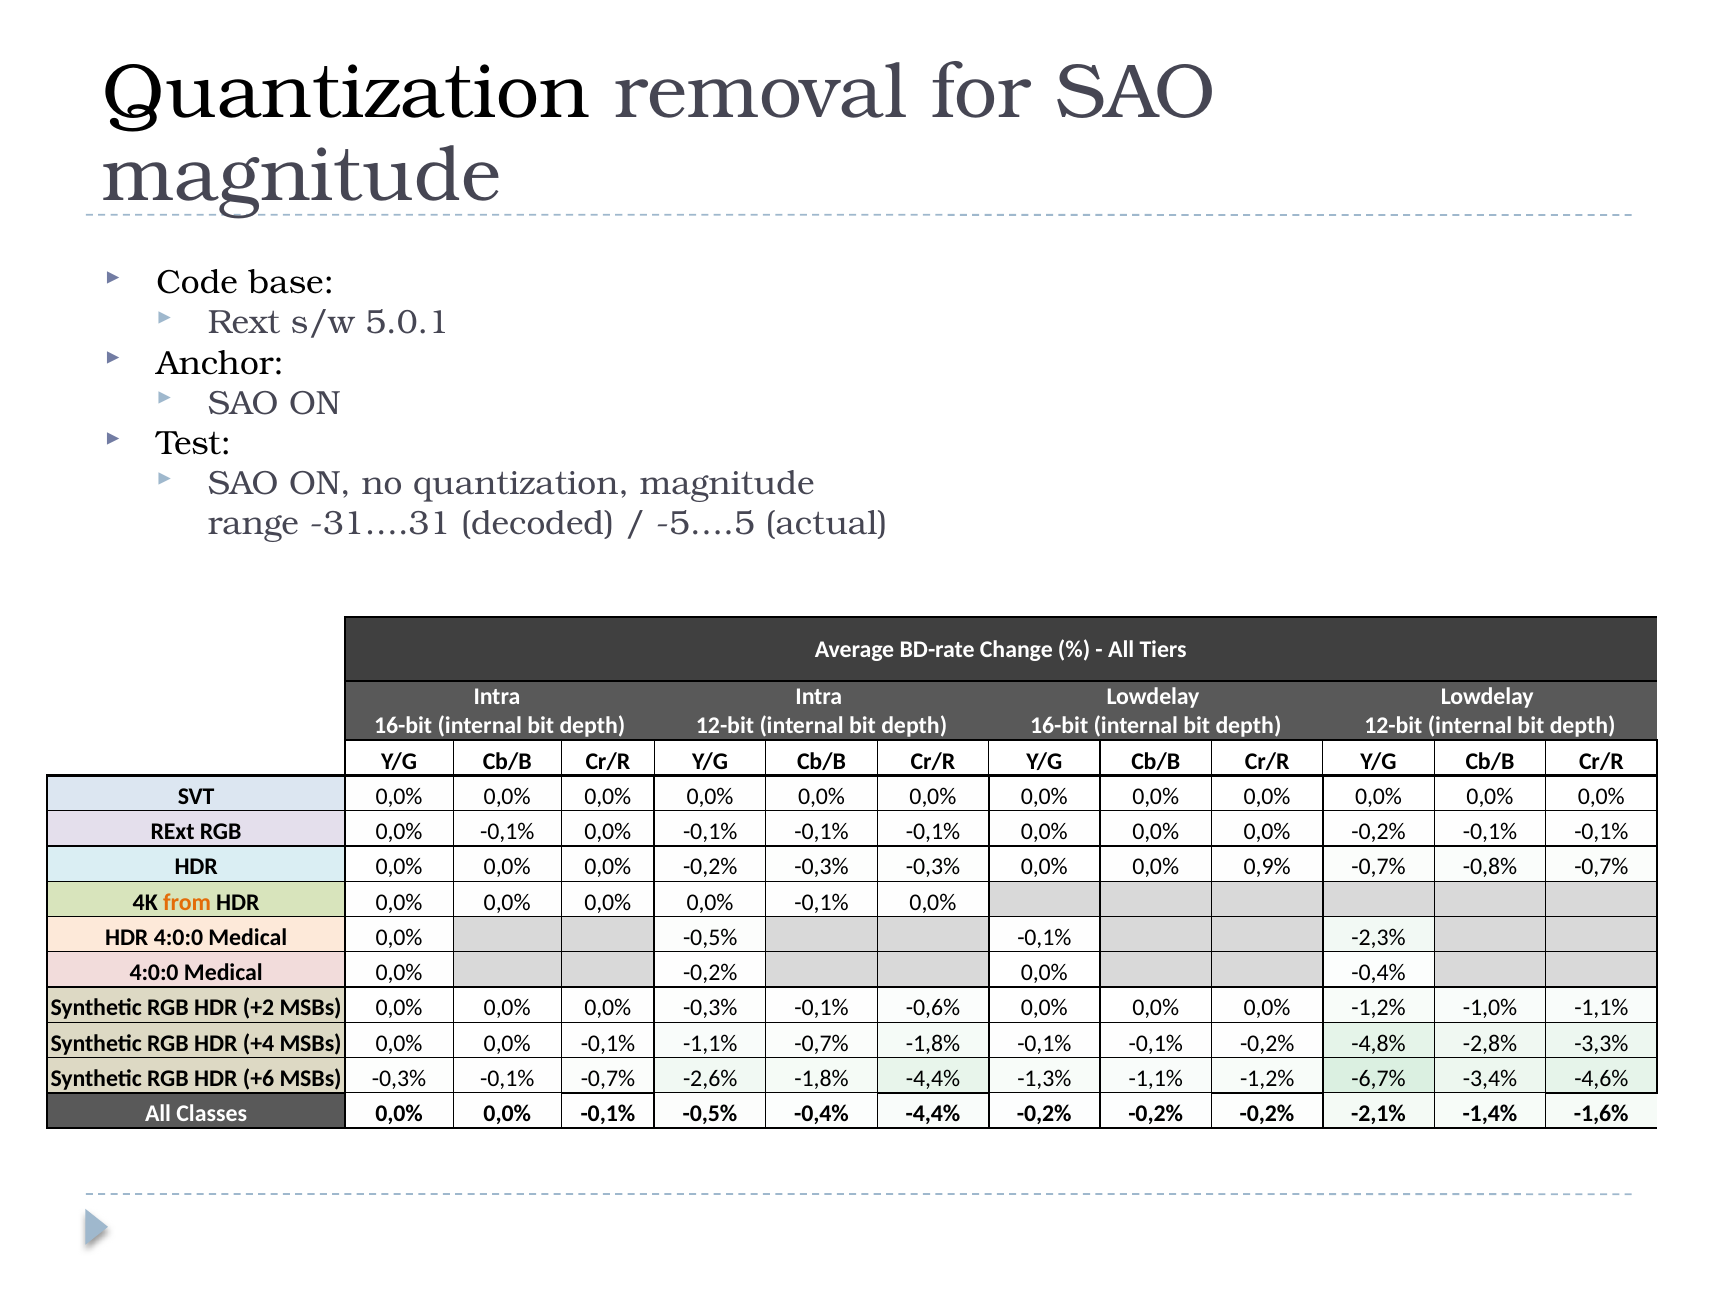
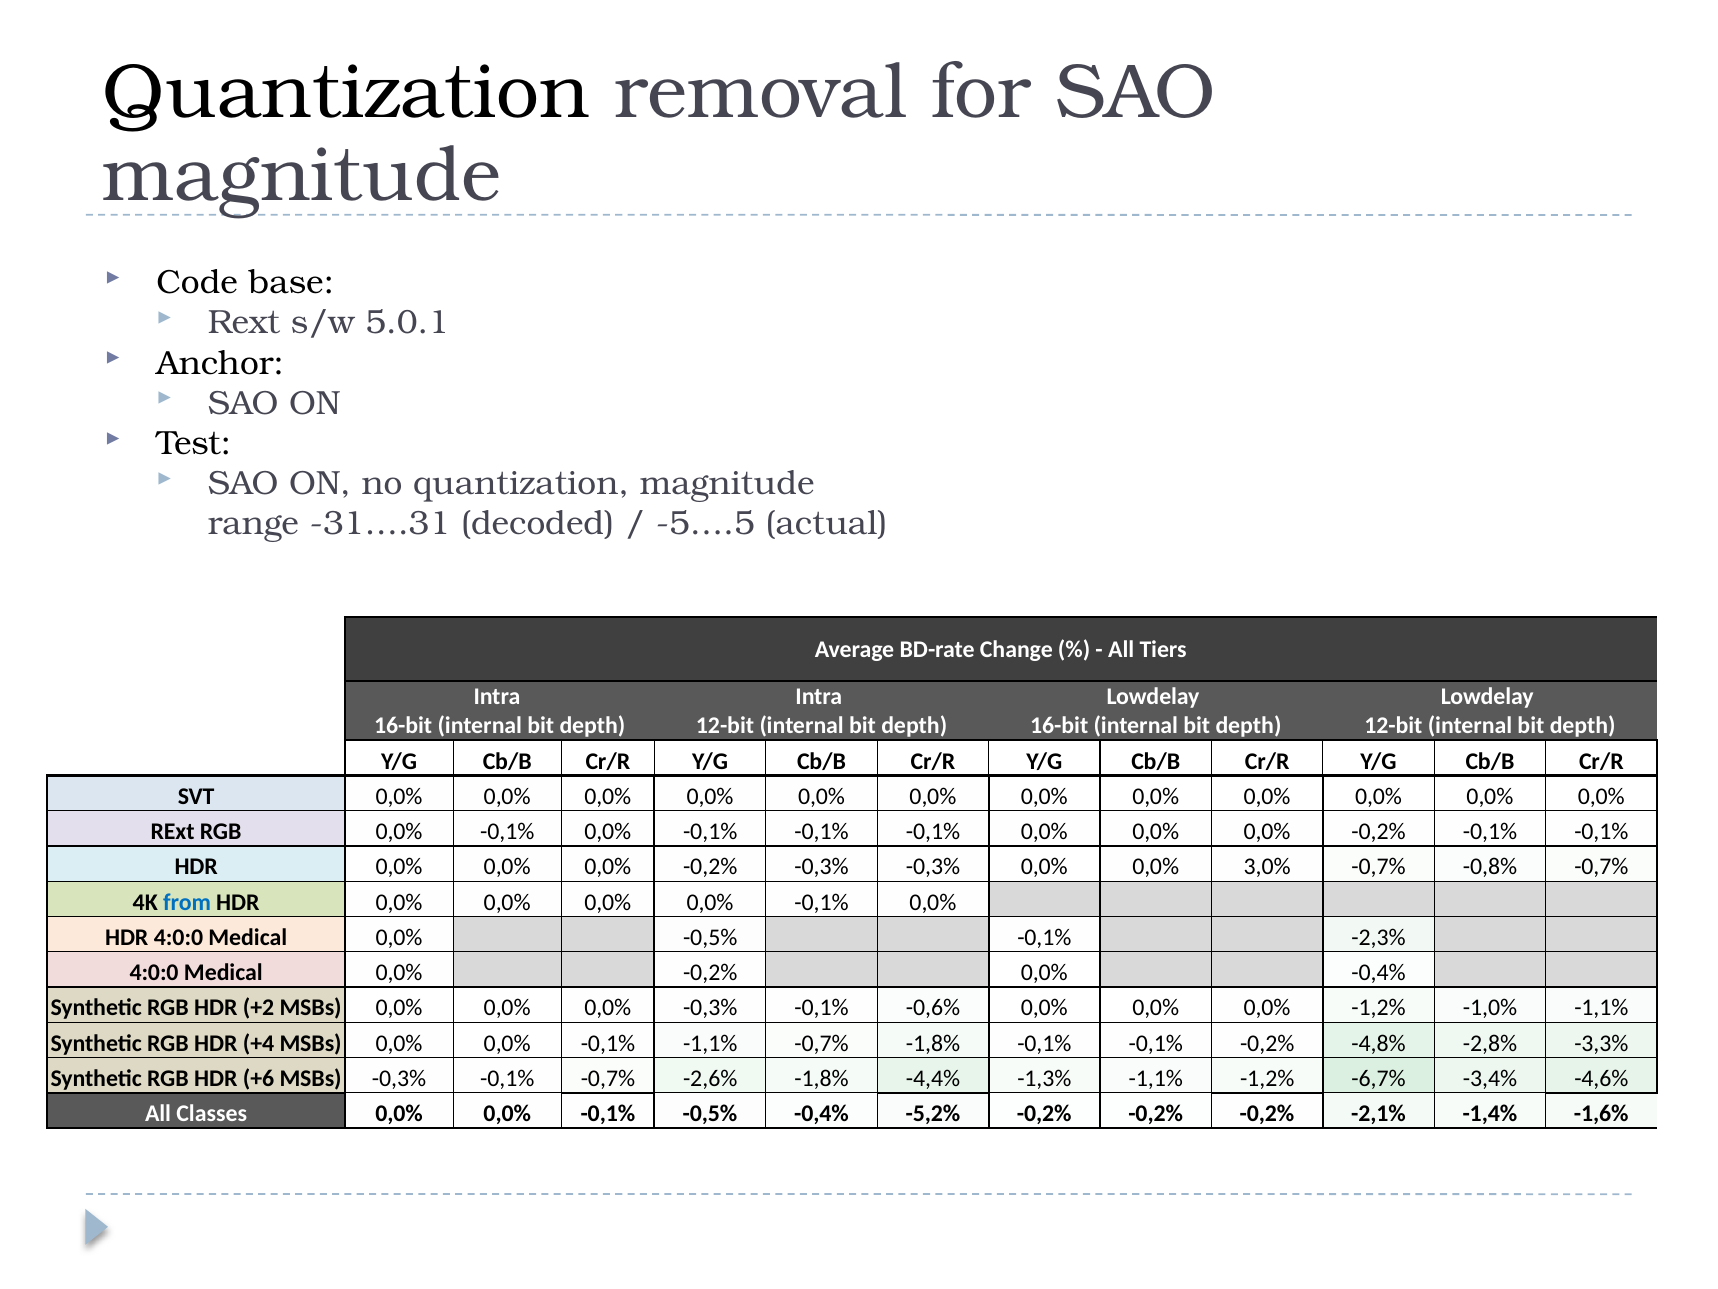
0,9%: 0,9% -> 3,0% (1267, 867)
from colour: orange -> blue (187, 902)
-0,4% -4,4%: -4,4% -> -5,2% (933, 1113)
